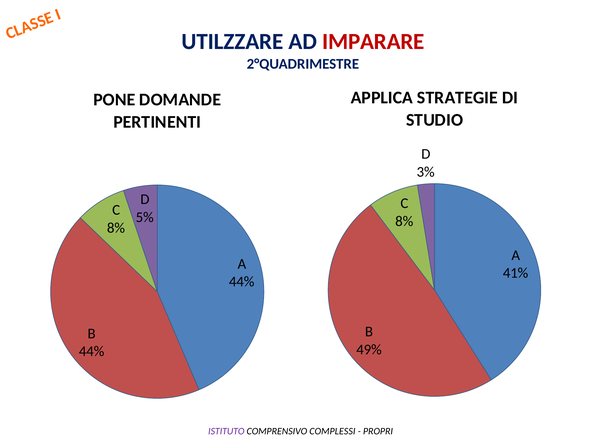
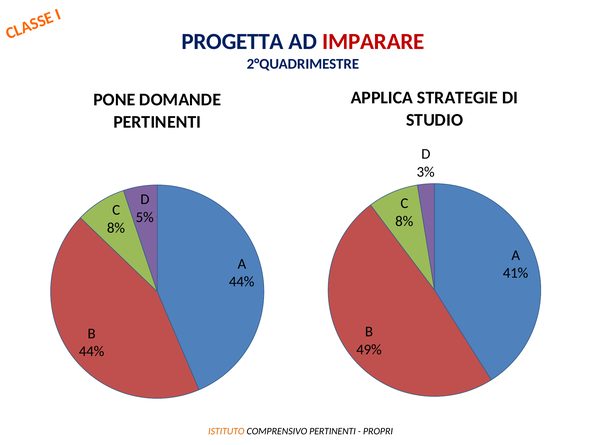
UTILZZARE: UTILZZARE -> PROGETTA (233, 42)
ISTITUTO colour: purple -> orange (226, 431)
COMPRENSIVO COMPLESSI: COMPLESSI -> PERTINENTI (333, 431)
